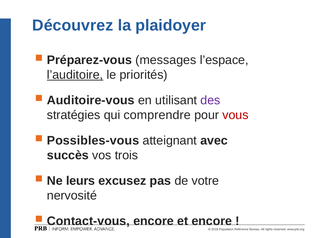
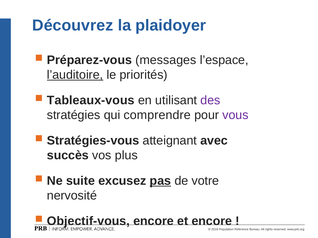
Auditoire-vous: Auditoire-vous -> Tableaux-vous (91, 101)
vous colour: red -> purple (235, 115)
Possibles-vous: Possibles-vous -> Stratégies-vous (93, 141)
trois: trois -> plus (126, 156)
leurs: leurs -> suite (80, 181)
pas underline: none -> present (160, 181)
Contact-vous: Contact-vous -> Objectif-vous (88, 221)
